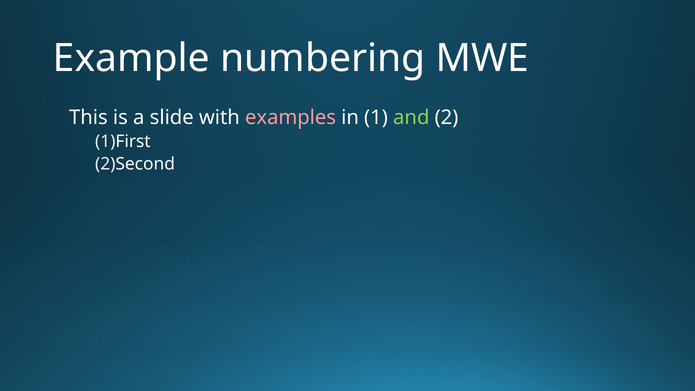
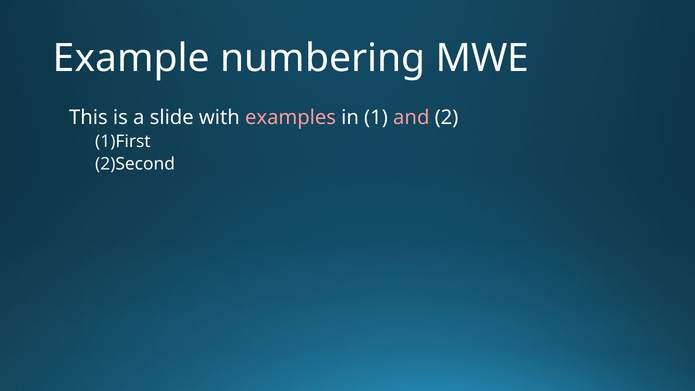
and colour: light green -> pink (411, 118)
